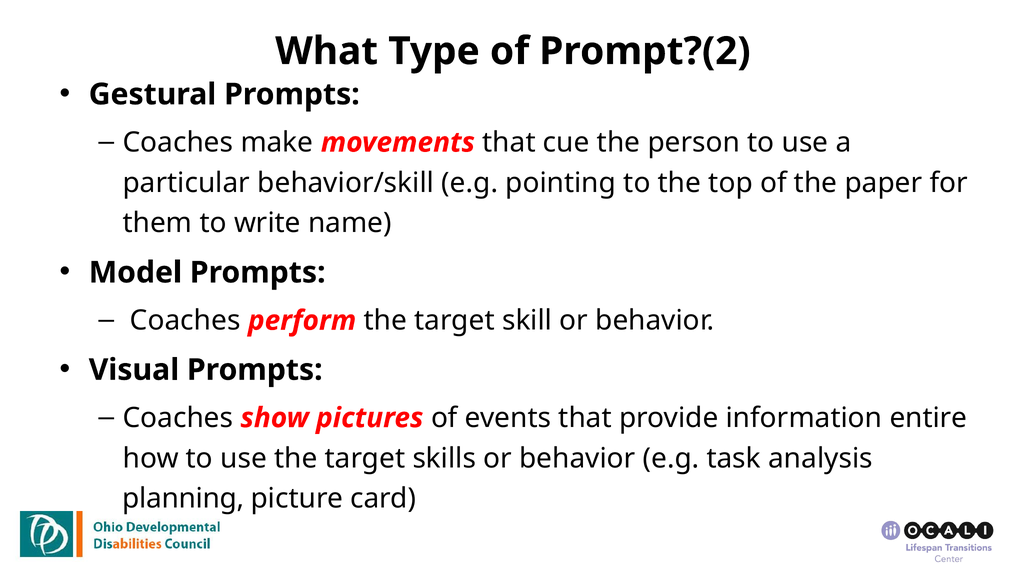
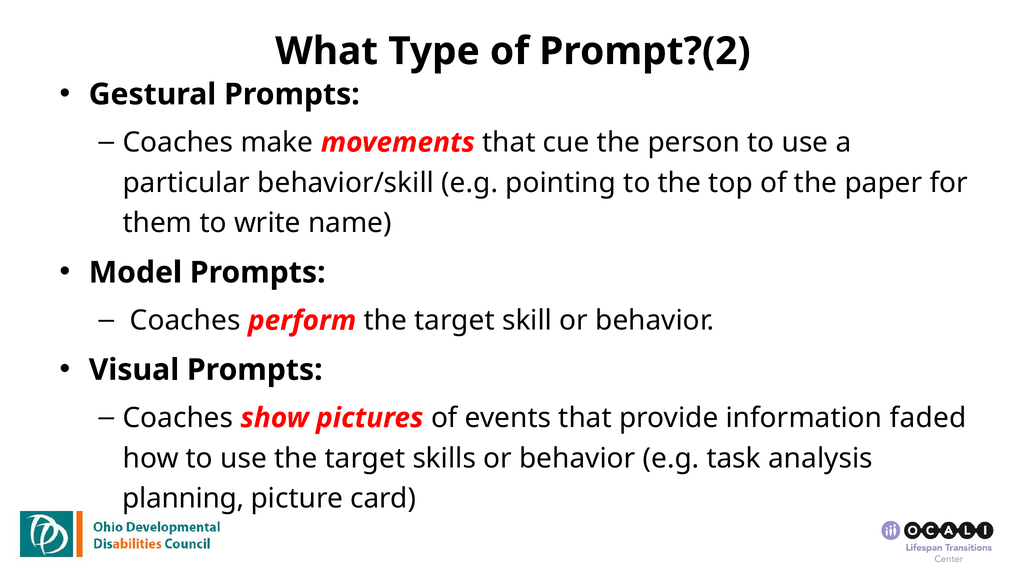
entire: entire -> faded (928, 418)
